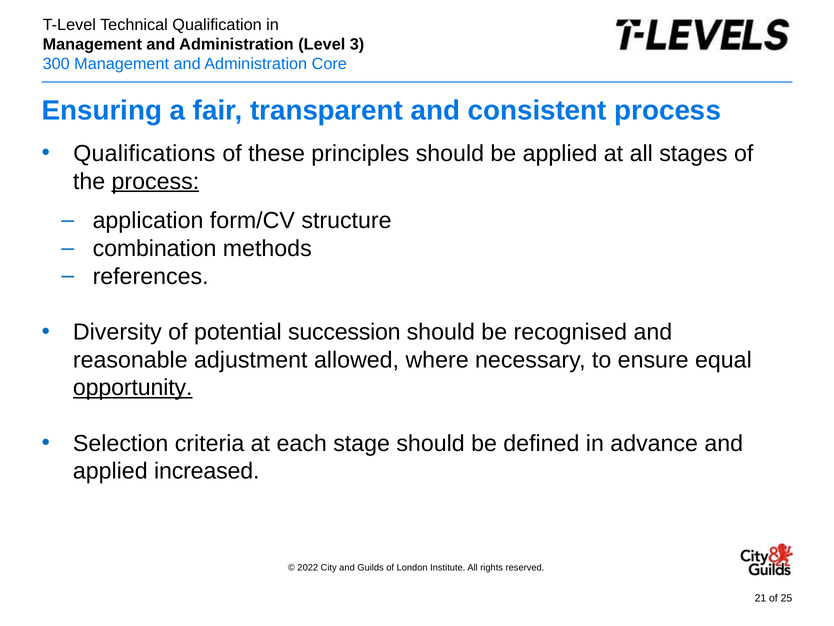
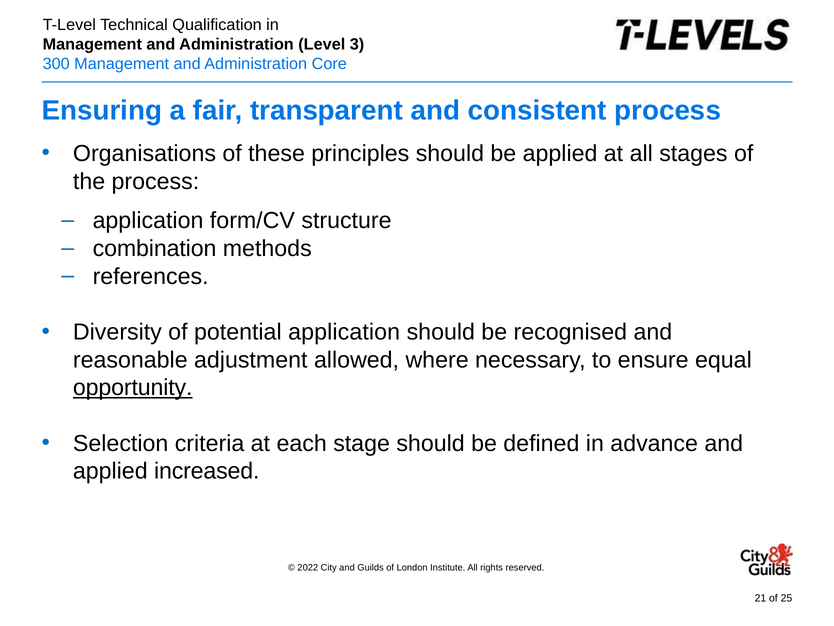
Qualifications: Qualifications -> Organisations (144, 153)
process underline: present -> none (155, 181)
potential succession: succession -> application (344, 332)
